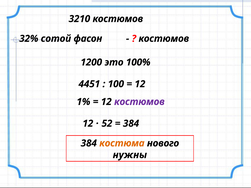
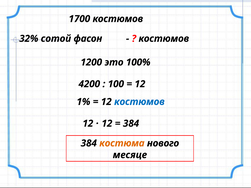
3210: 3210 -> 1700 (79, 19)
4451: 4451 -> 4200 (89, 84)
костюмов colour: purple -> blue (139, 102)
52: 52 -> 12 (107, 124)
нужны: нужны -> месяце (130, 155)
